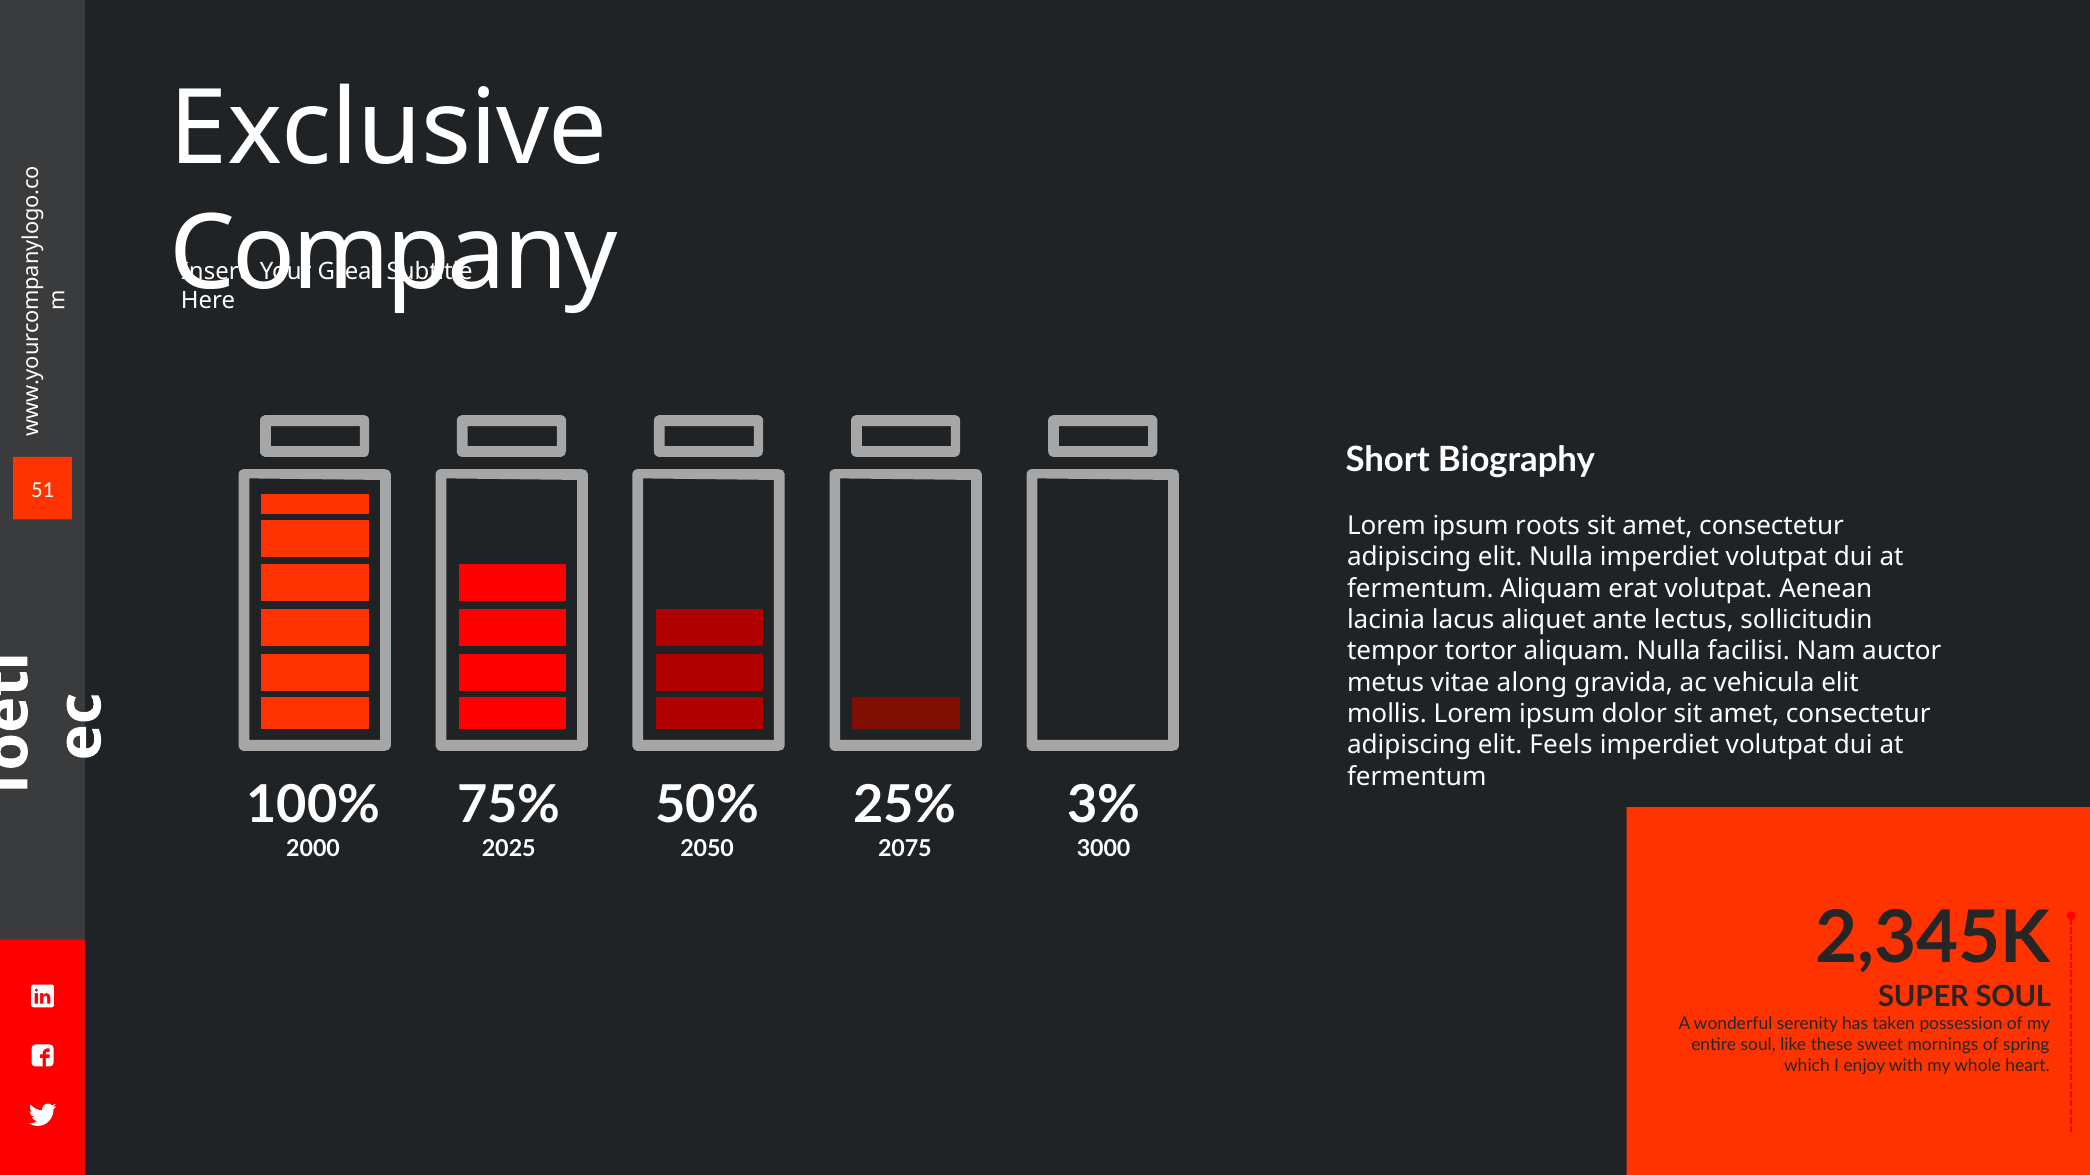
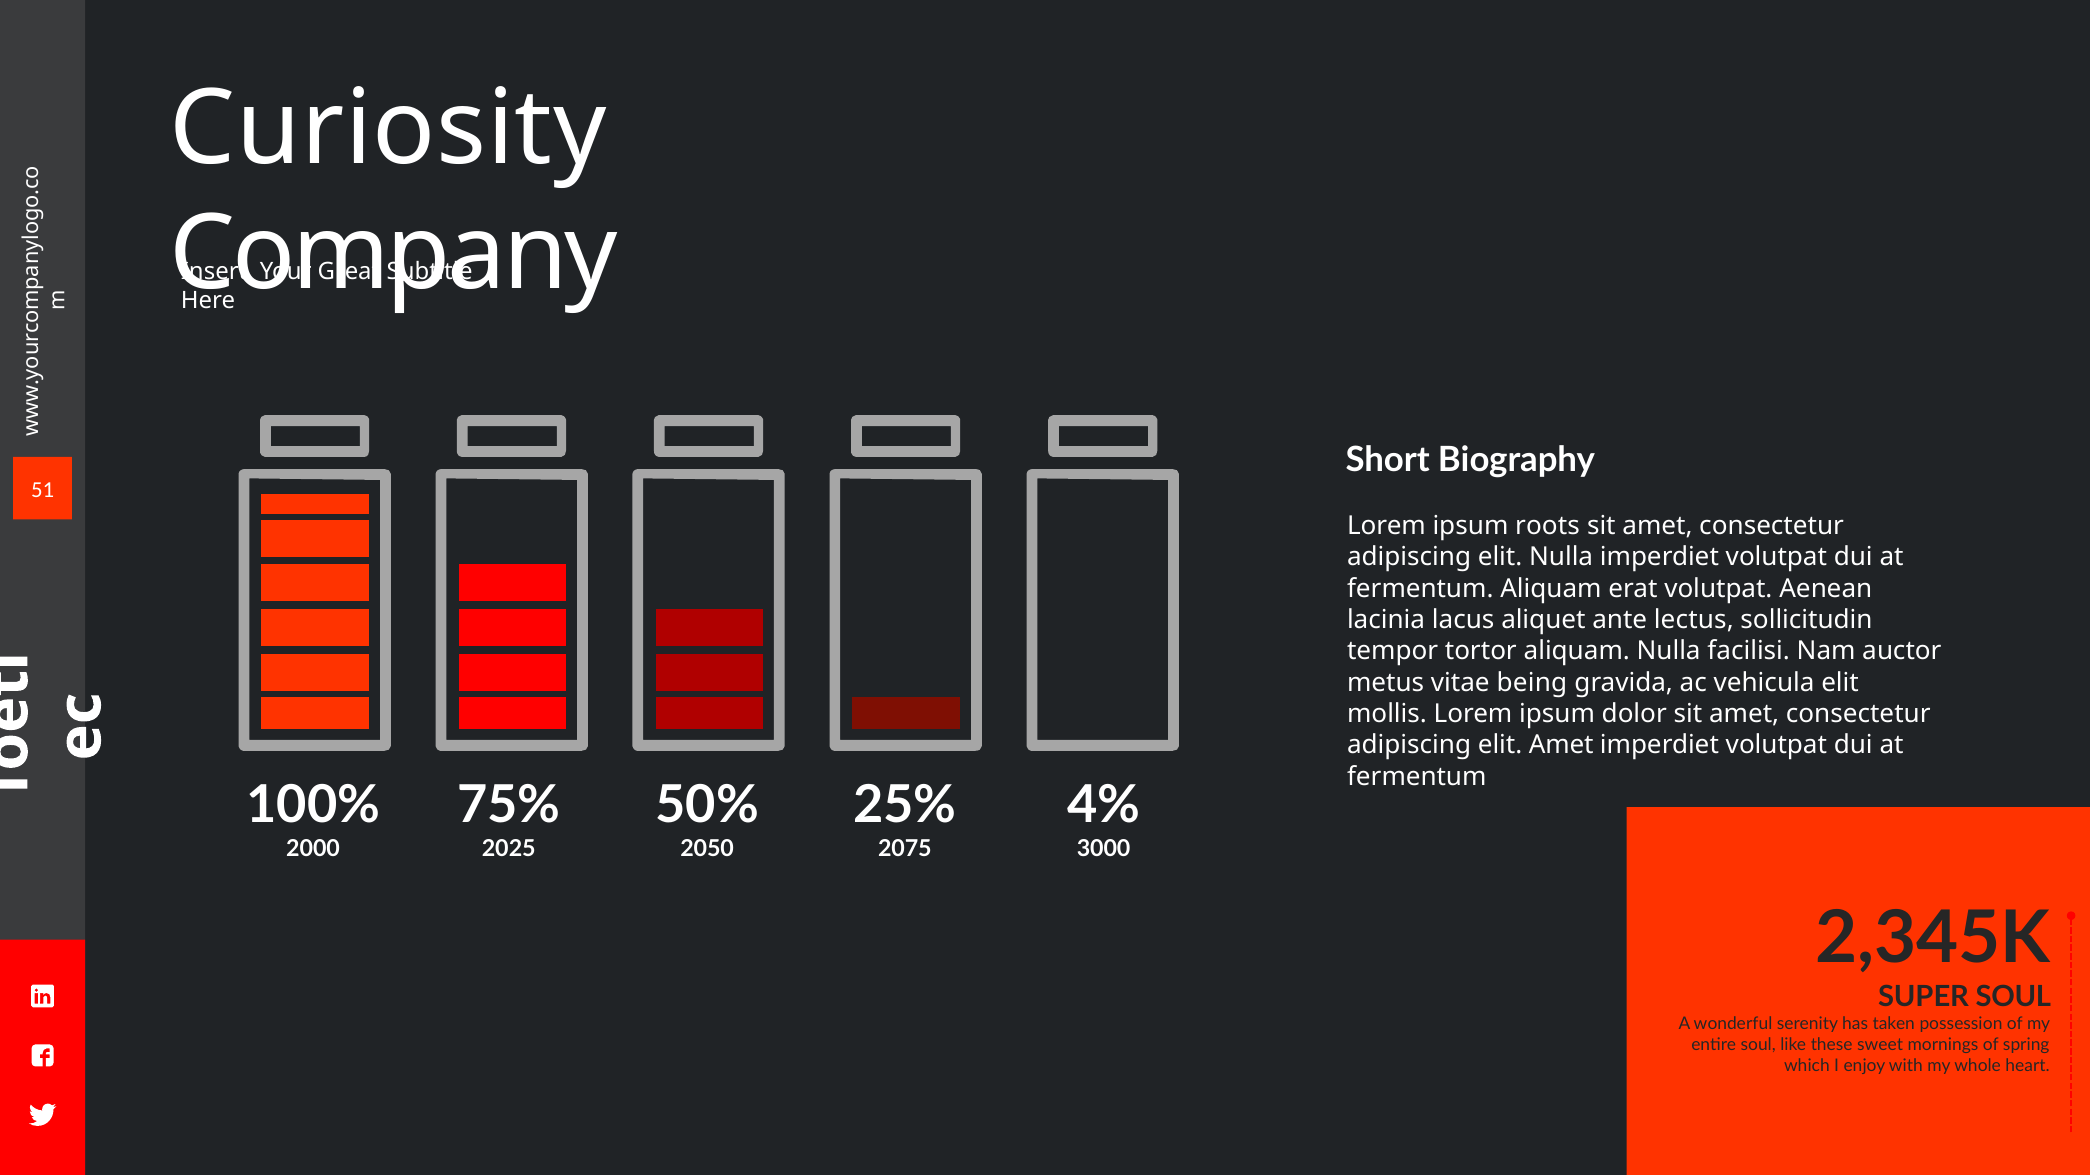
Exclusive: Exclusive -> Curiosity (388, 129)
along: along -> being (1532, 683)
elit Feels: Feels -> Amet (1561, 746)
3%: 3% -> 4% (1104, 806)
